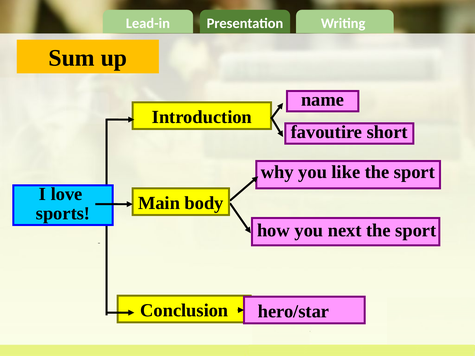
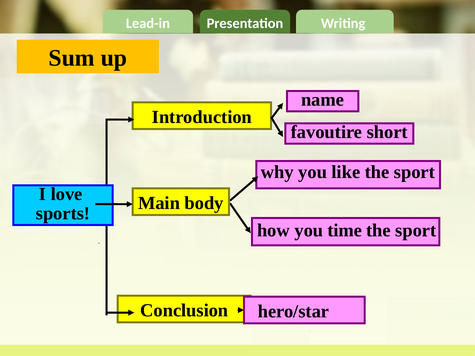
next: next -> time (345, 231)
